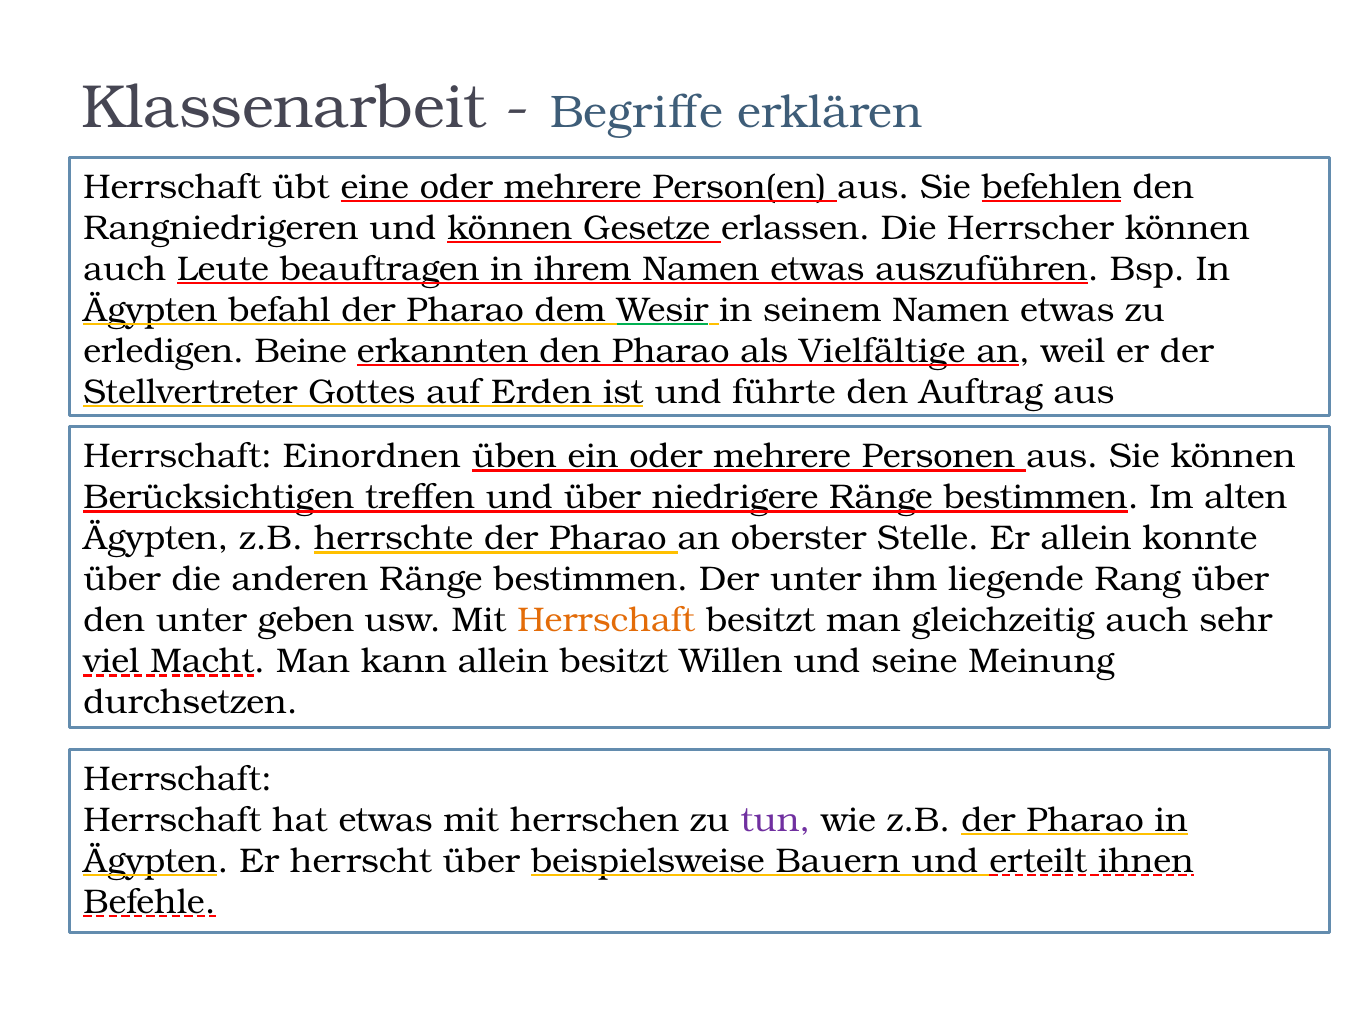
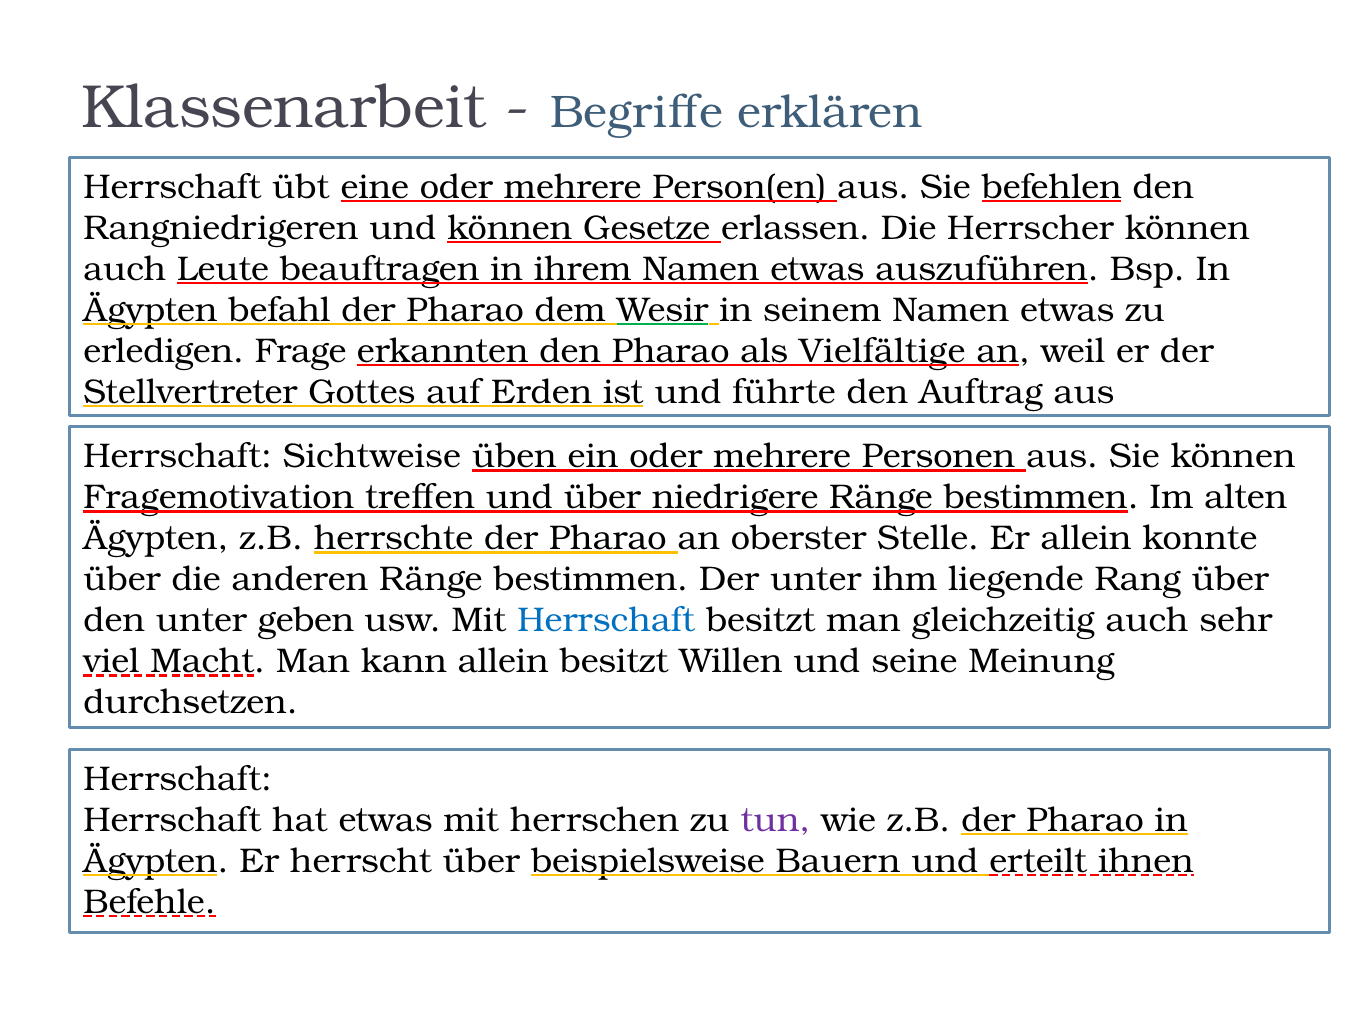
Beine: Beine -> Frage (301, 351)
Einordnen: Einordnen -> Sichtweise (372, 456)
Berücksichtigen: Berücksichtigen -> Fragemotivation (219, 497)
Herrschaft colour: orange -> blue (606, 620)
